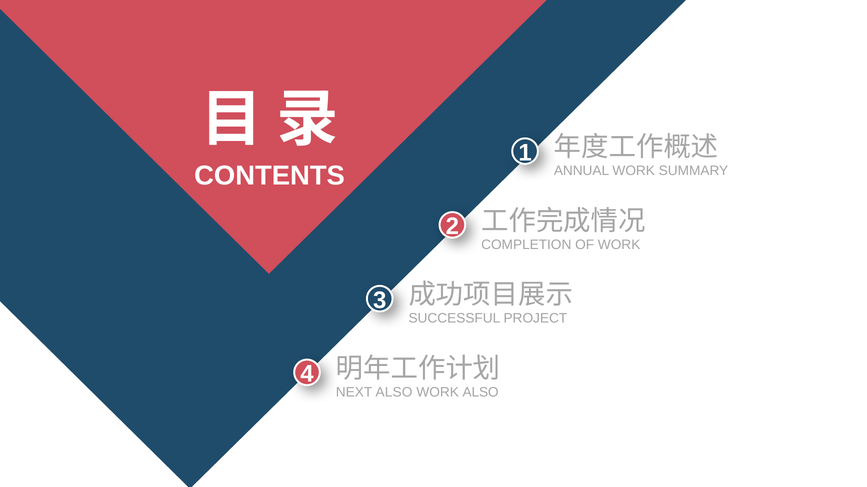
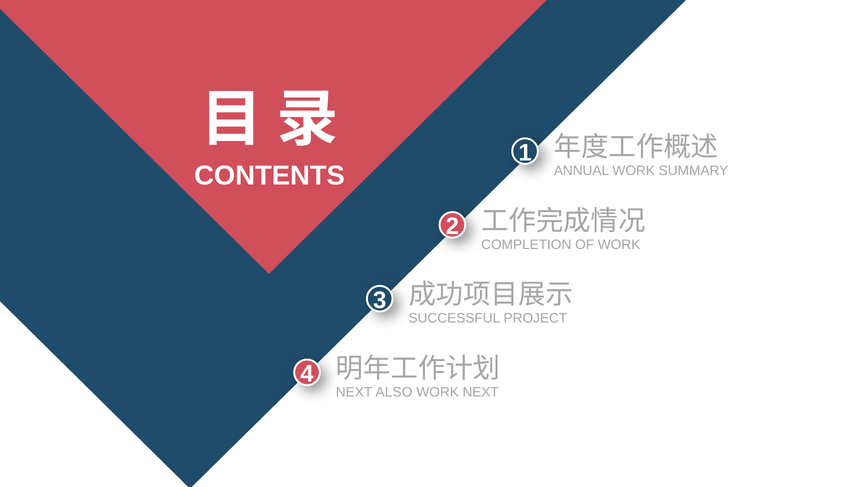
WORK ALSO: ALSO -> NEXT (481, 393)
